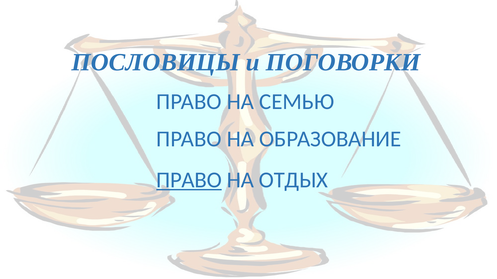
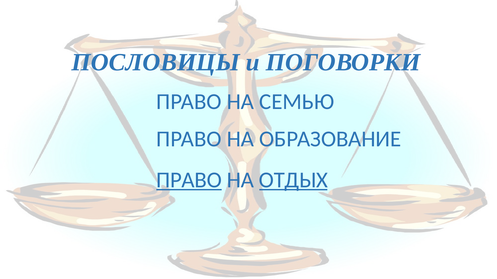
ОТДЫХ underline: none -> present (293, 180)
